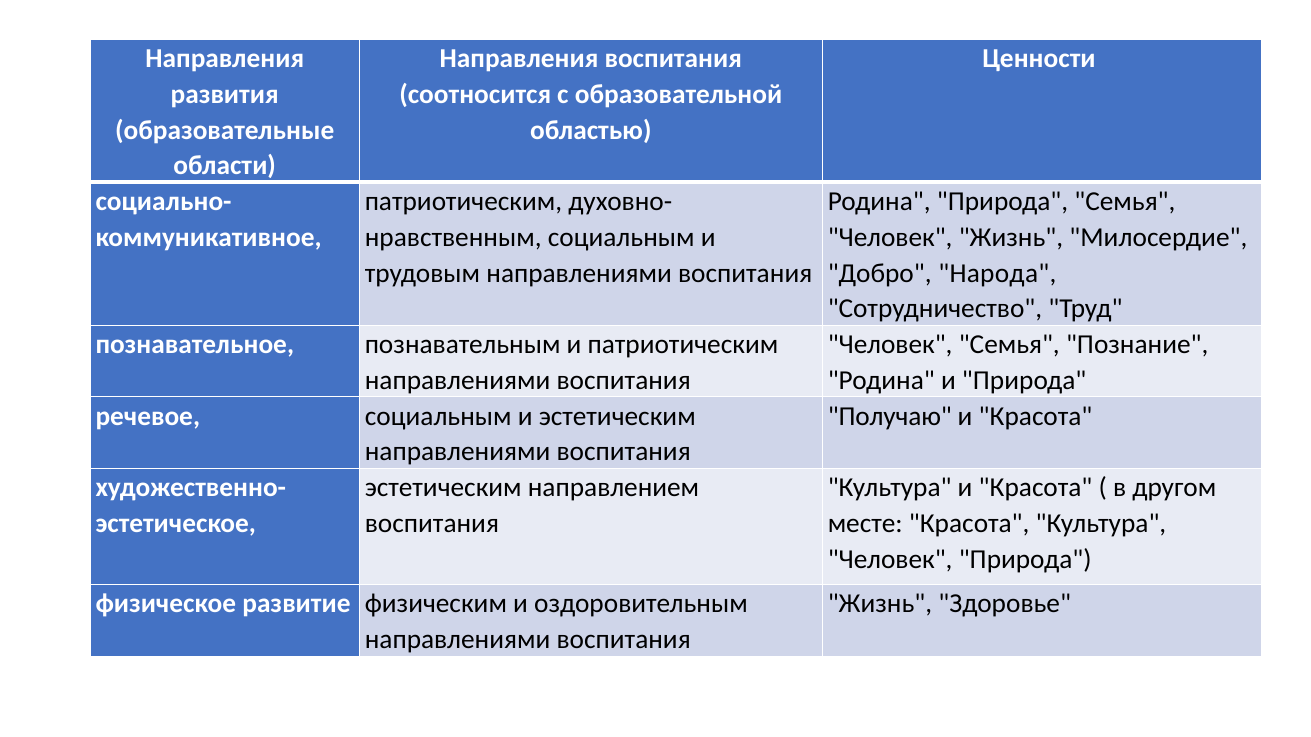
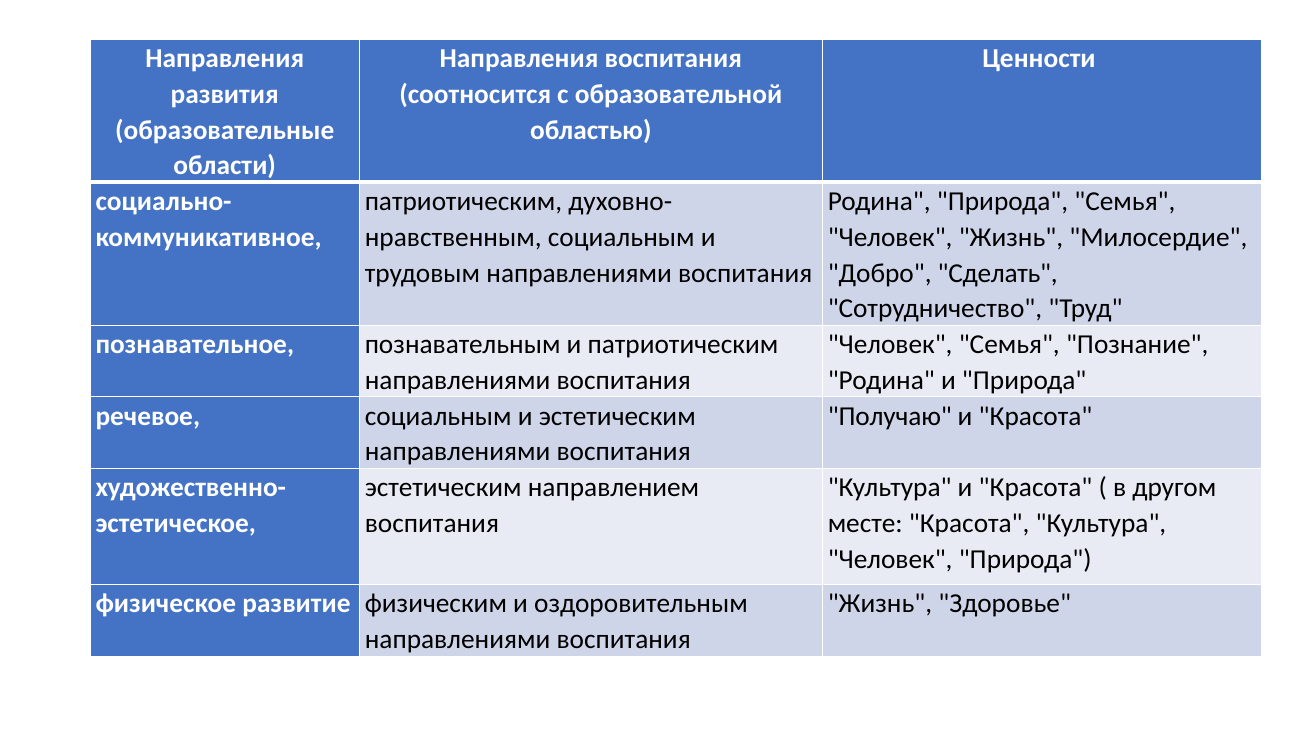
Народа: Народа -> Сделать (998, 273)
